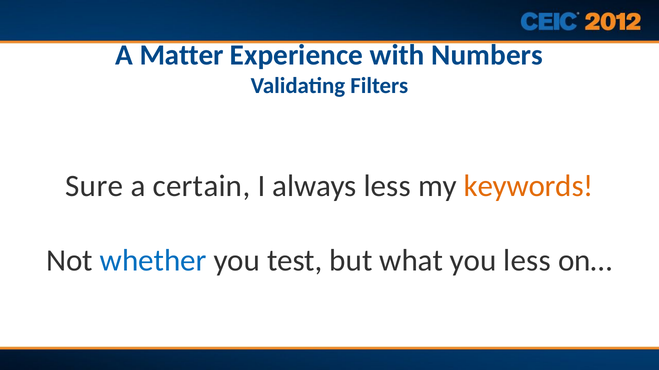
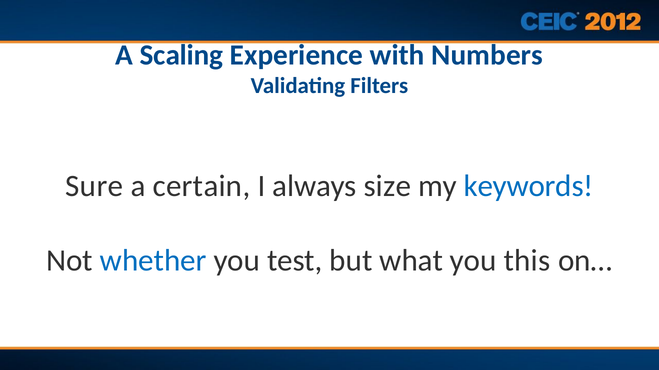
Matter: Matter -> Scaling (182, 55)
always less: less -> size (387, 186)
keywords colour: orange -> blue (529, 186)
you less: less -> this (527, 261)
